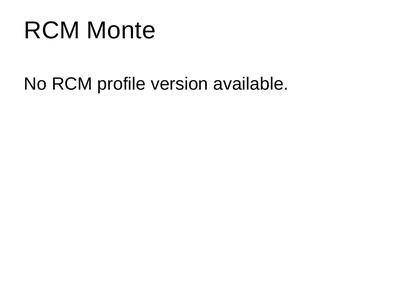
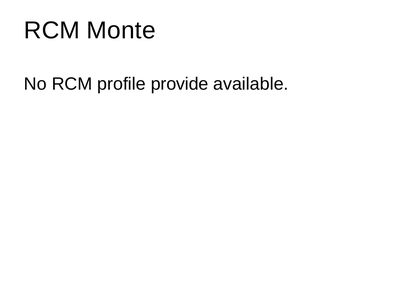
version: version -> provide (180, 84)
